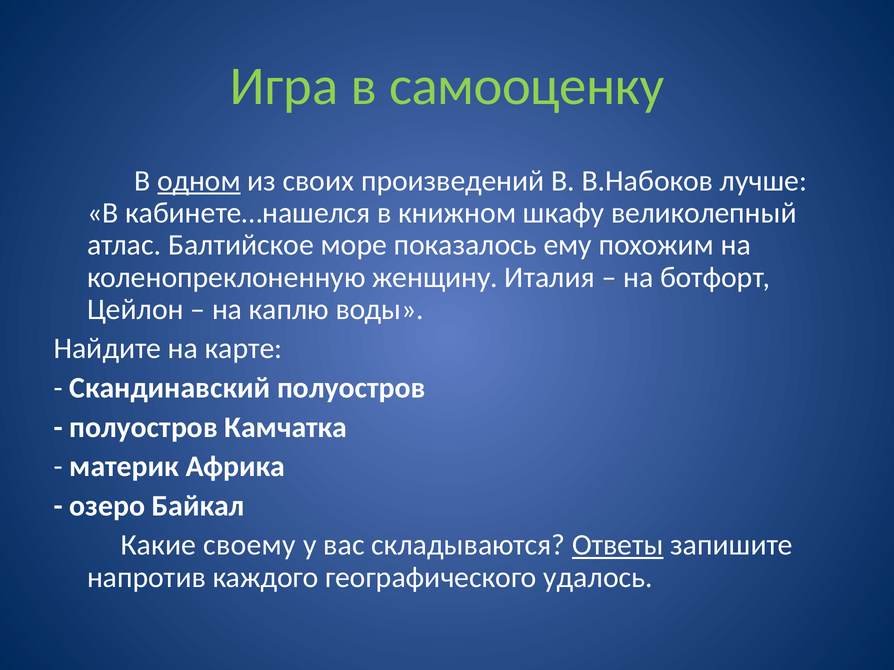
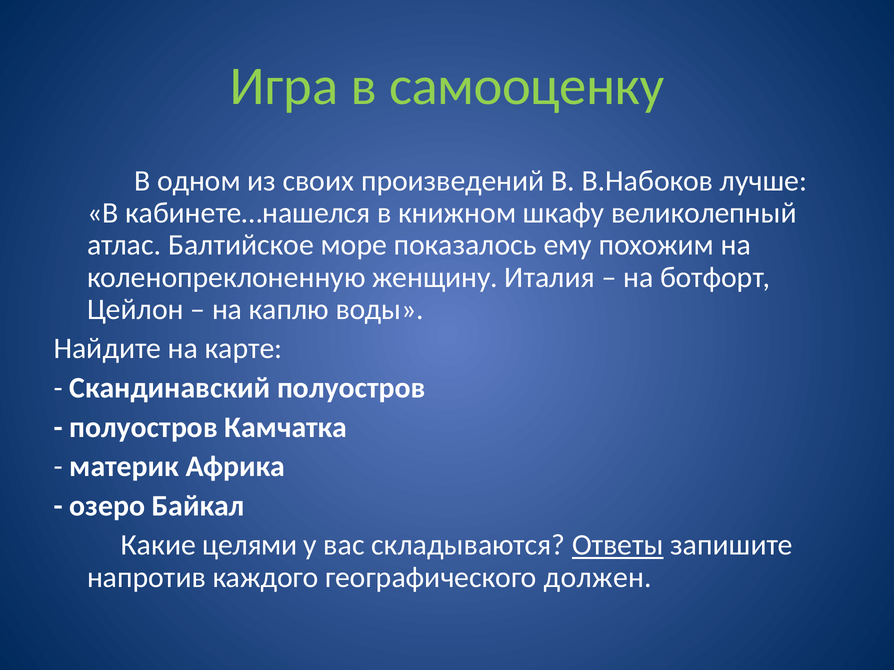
одном underline: present -> none (199, 181)
своему: своему -> целями (250, 545)
удалось: удалось -> должен (598, 578)
